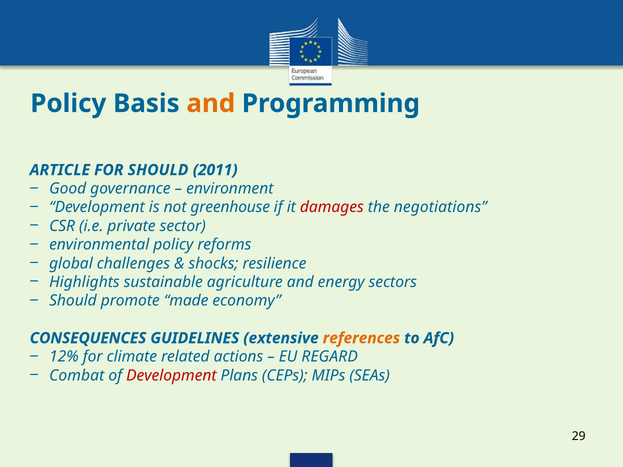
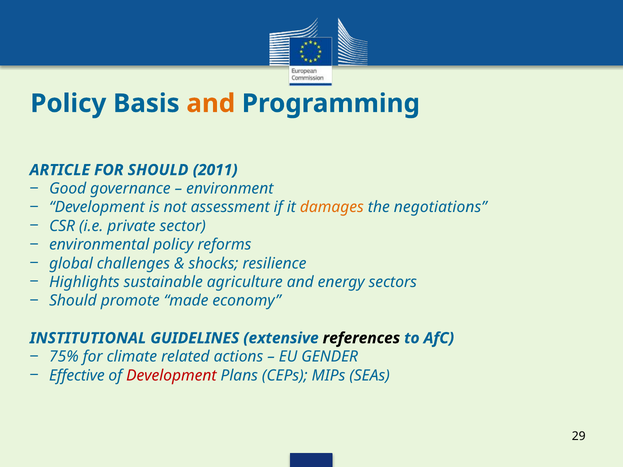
greenhouse: greenhouse -> assessment (230, 207)
damages colour: red -> orange (332, 207)
CONSEQUENCES: CONSEQUENCES -> INSTITUTIONAL (88, 338)
references colour: orange -> black (361, 338)
12%: 12% -> 75% (64, 357)
REGARD: REGARD -> GENDER (330, 357)
Combat: Combat -> Effective (77, 376)
